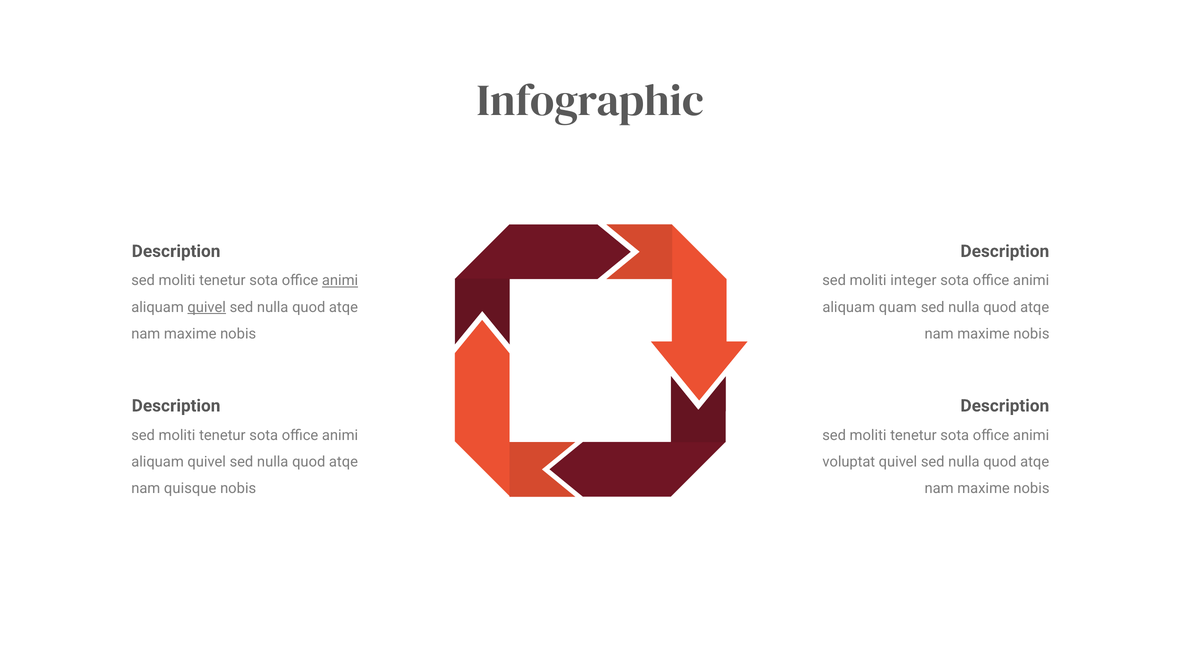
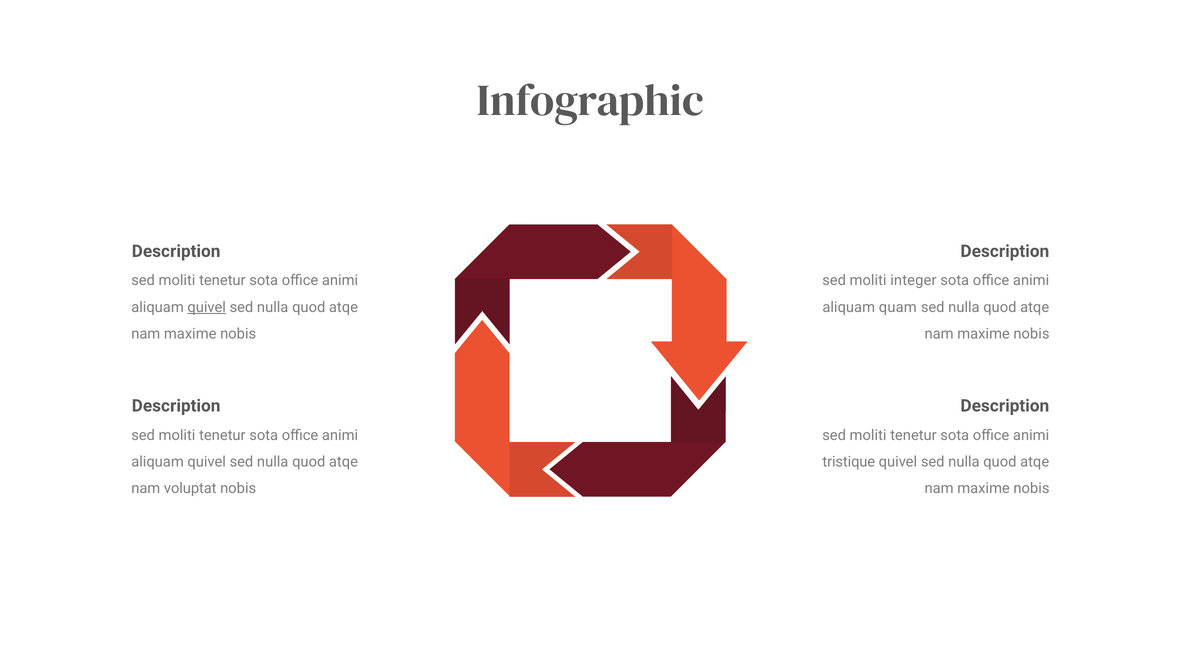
animi underline: present -> none (340, 281)
voluptat: voluptat -> tristique (849, 462)
quisque: quisque -> voluptat (190, 488)
